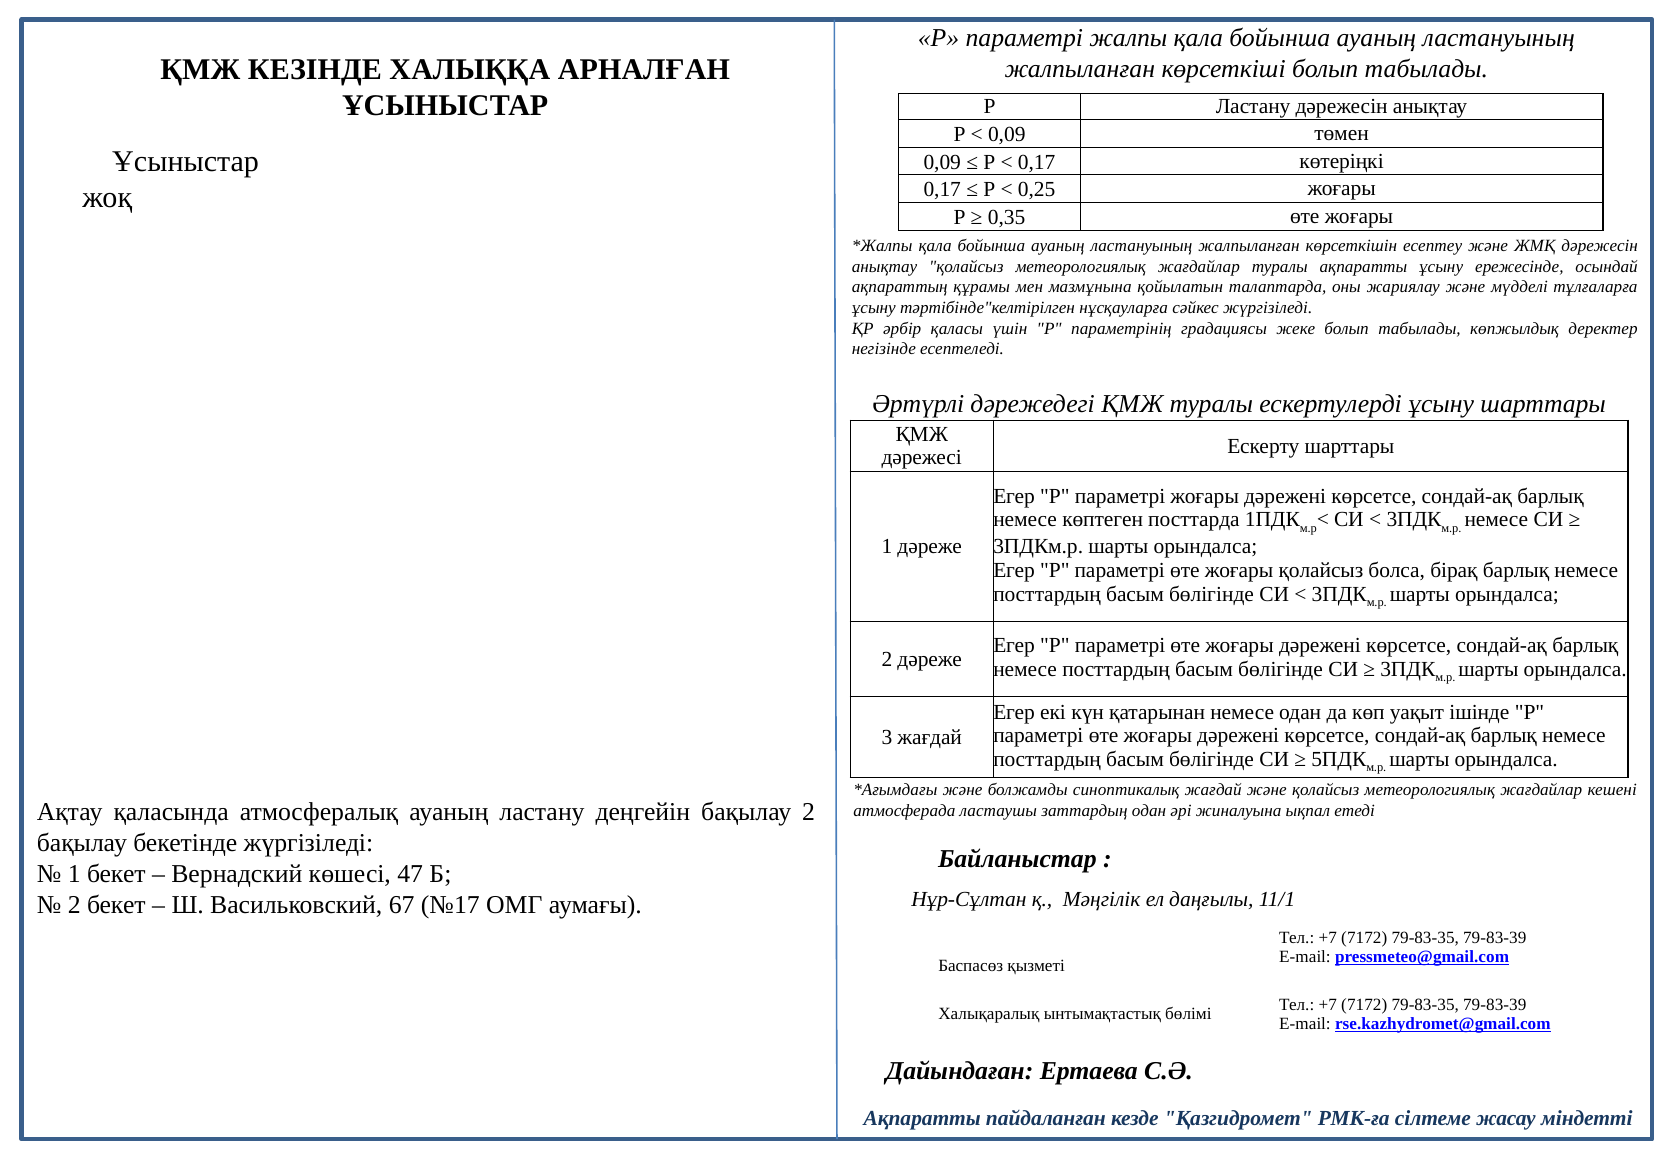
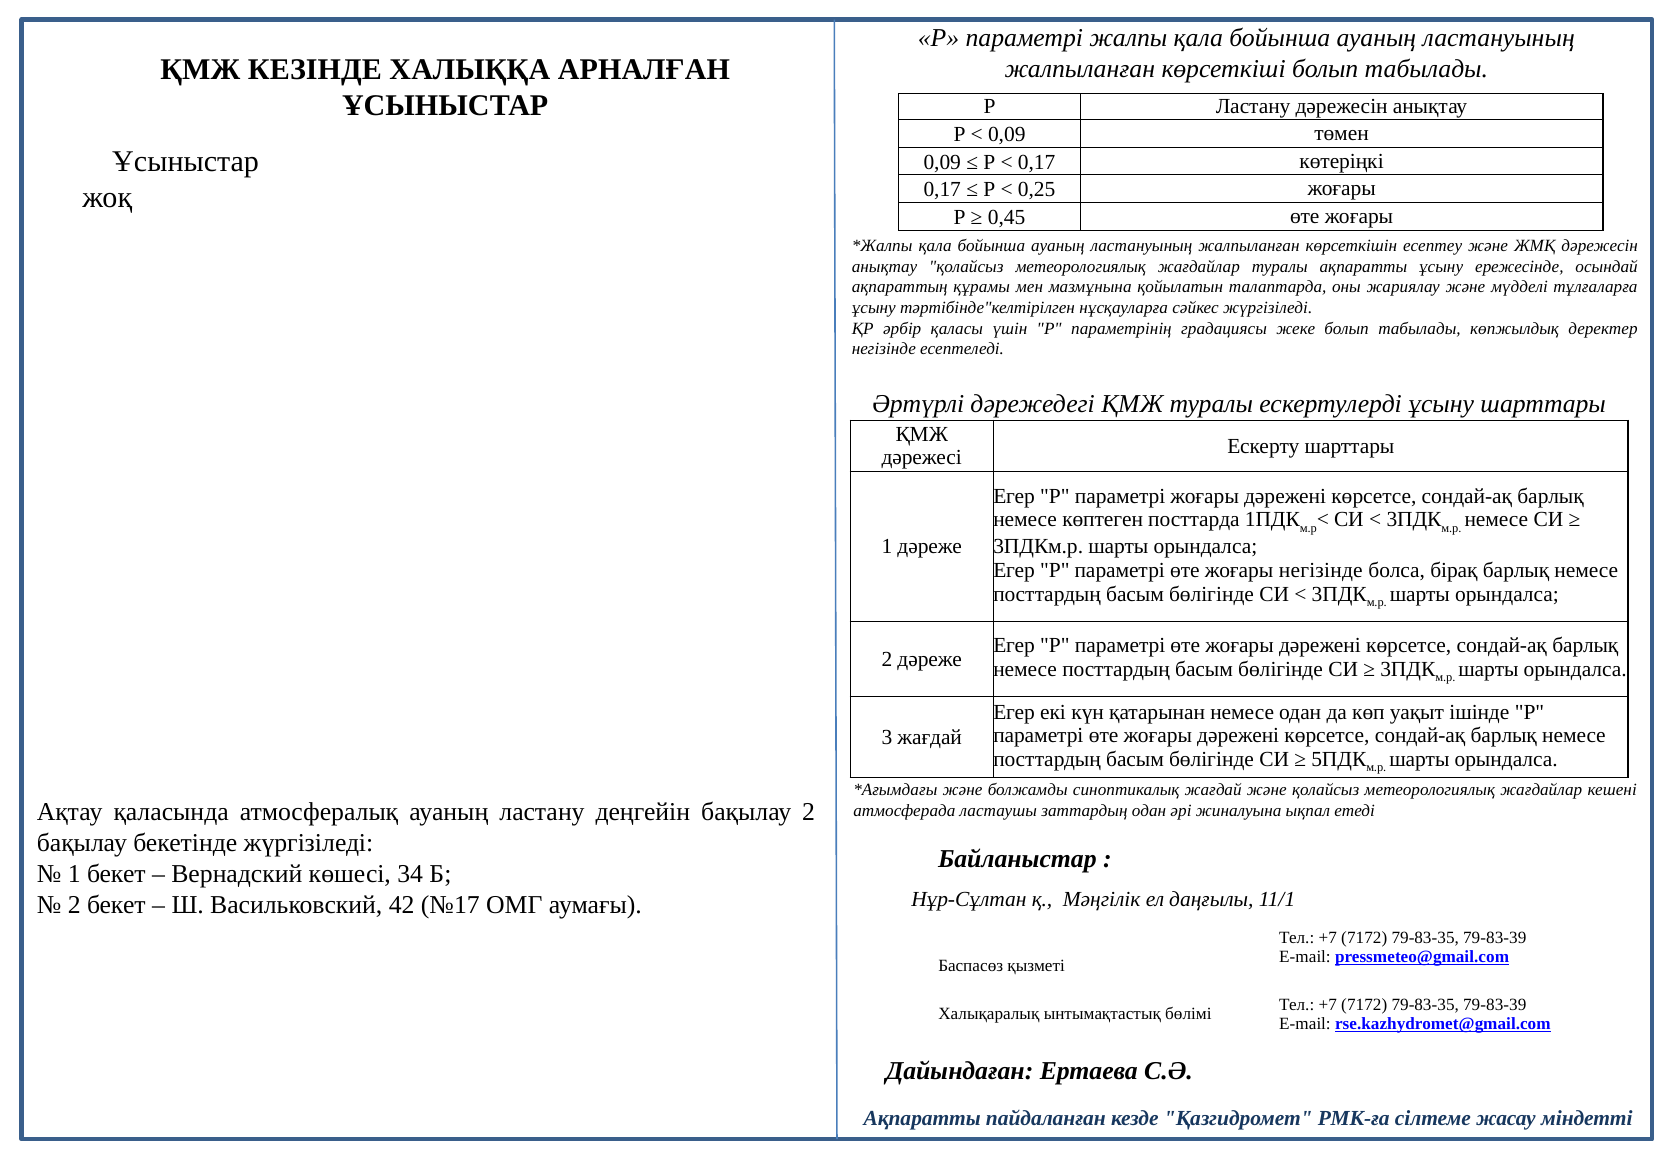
0,35: 0,35 -> 0,45 (1007, 217)
жоғары қолайсыз: қолайсыз -> негізінде (1321, 570)
47: 47 -> 34 (410, 874)
67: 67 -> 42 (402, 905)
